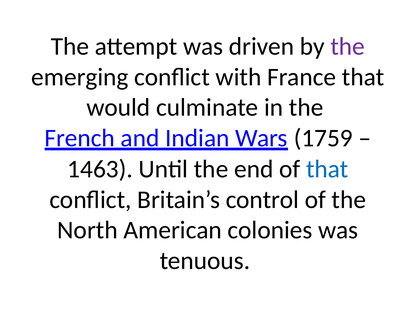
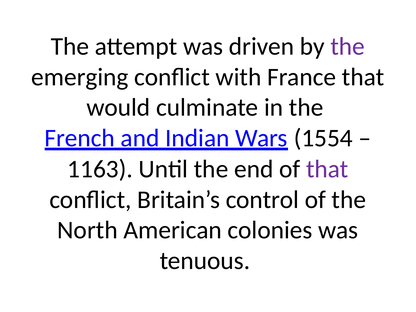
1759: 1759 -> 1554 (323, 138)
1463: 1463 -> 1163 (100, 169)
that colour: blue -> purple (327, 169)
